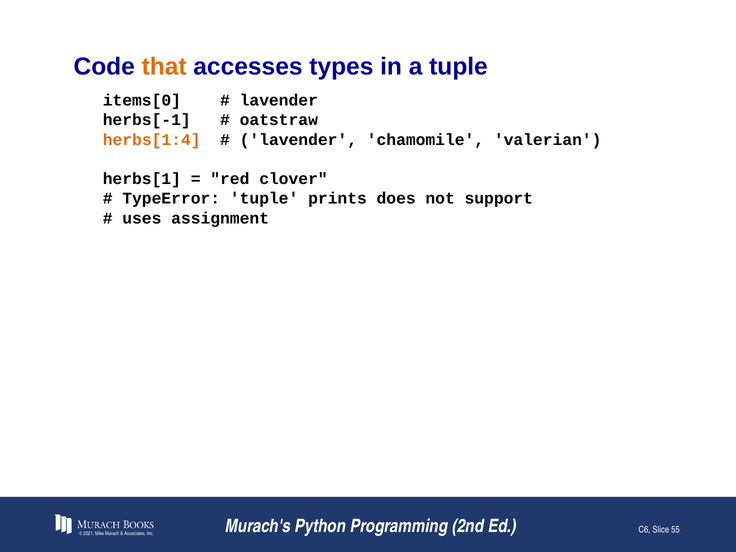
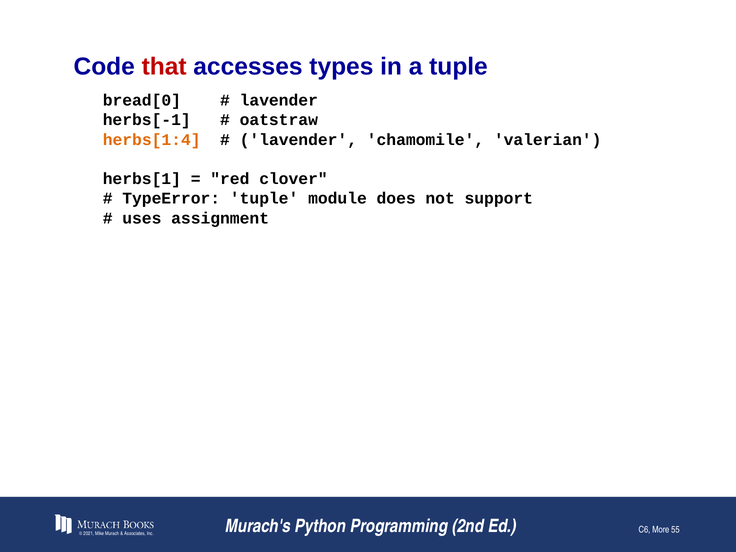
that colour: orange -> red (164, 67)
items[0: items[0 -> bread[0 (142, 100)
prints: prints -> module (337, 199)
Slice: Slice -> More (661, 530)
